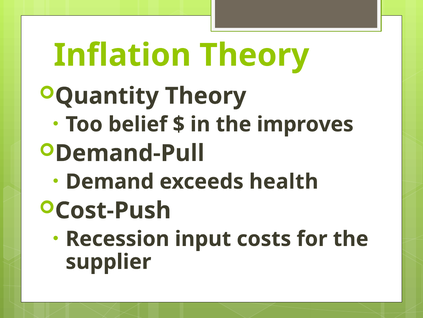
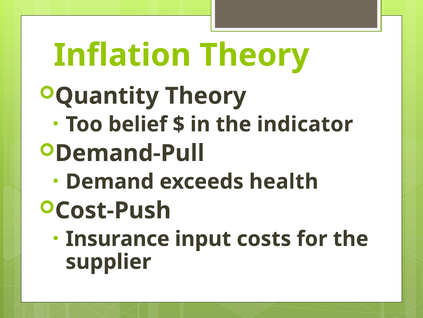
improves: improves -> indicator (305, 124)
Recession: Recession -> Insurance (118, 238)
